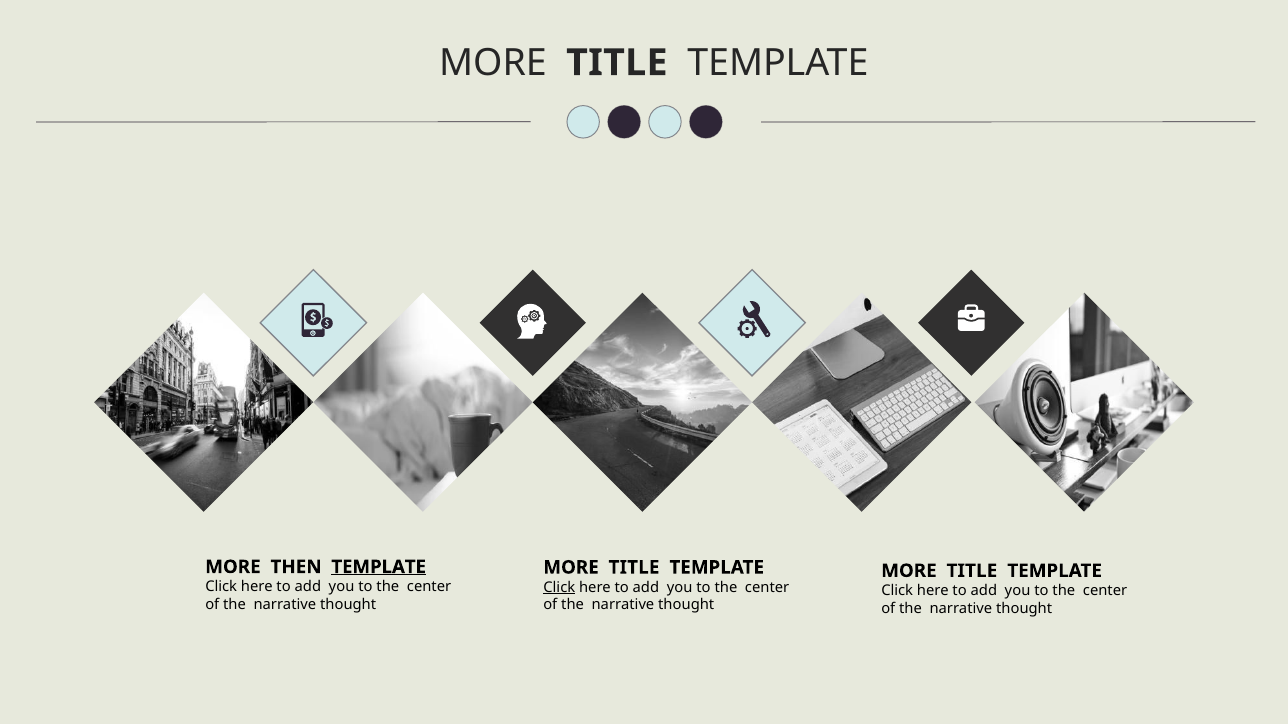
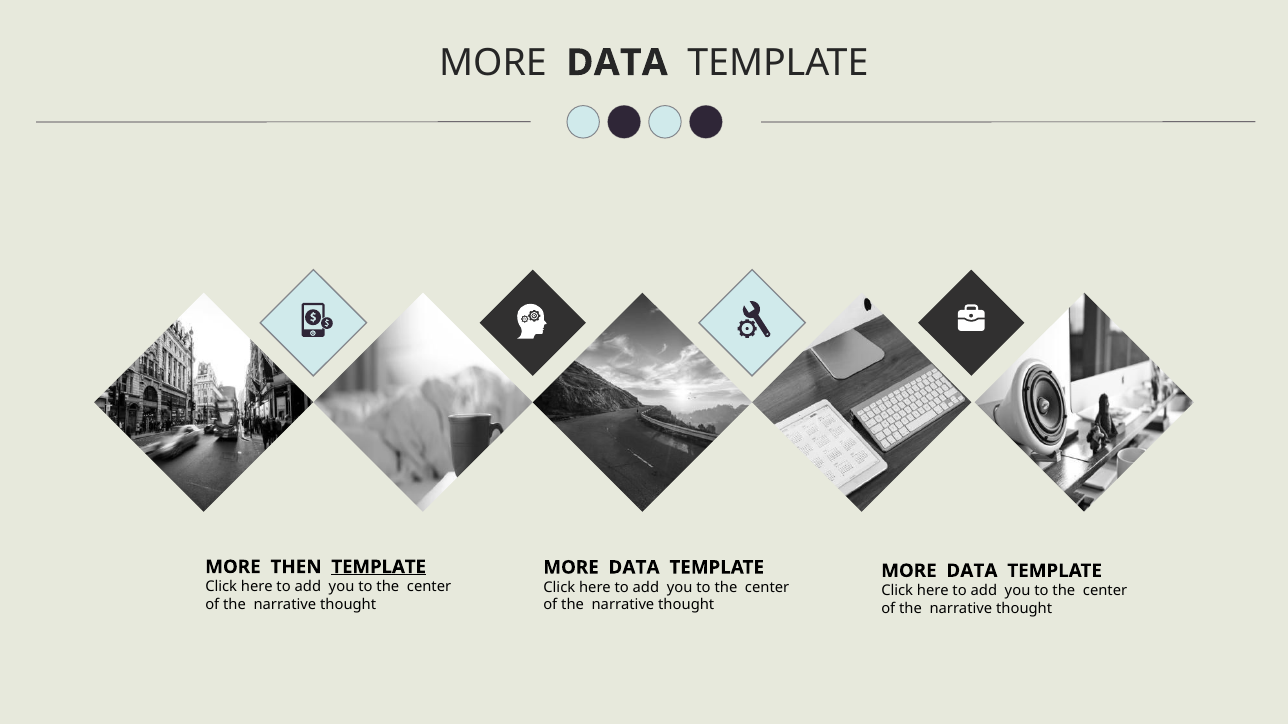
TITLE: TITLE -> DATA (617, 63)
TITLE: TITLE -> DATA (634, 568)
TITLE: TITLE -> DATA (972, 571)
Click underline: present -> none (559, 588)
